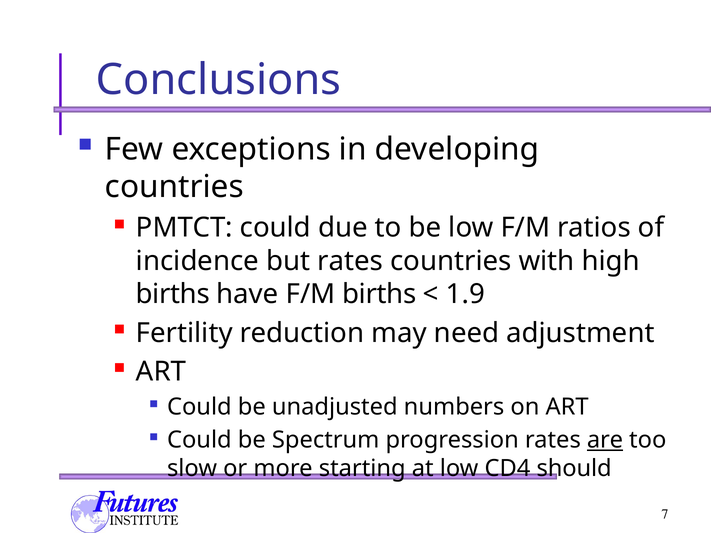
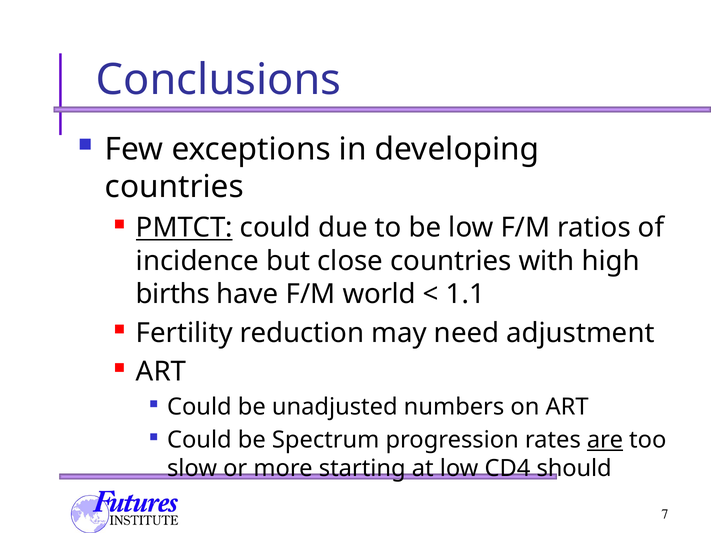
PMTCT underline: none -> present (184, 228)
but rates: rates -> close (350, 261)
F/M births: births -> world (379, 294)
1.9: 1.9 -> 1.1 (465, 294)
